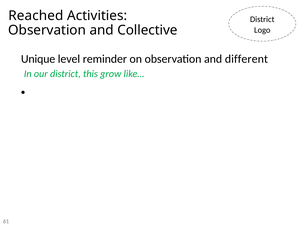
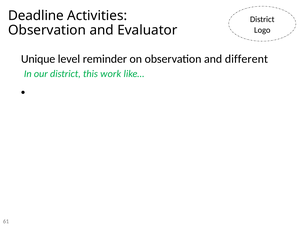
Reached: Reached -> Deadline (36, 16)
Collective: Collective -> Evaluator (147, 30)
grow: grow -> work (111, 74)
